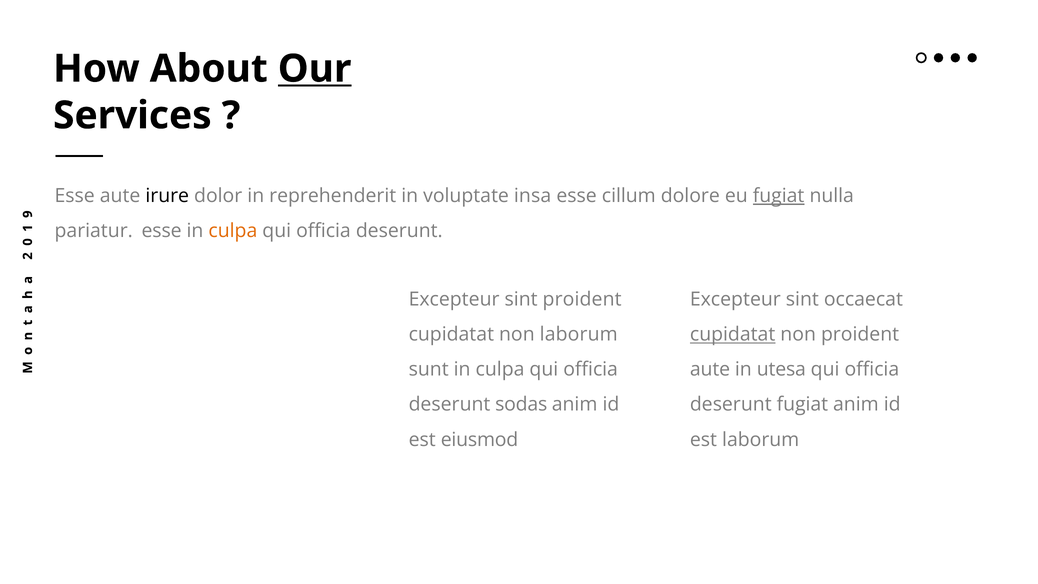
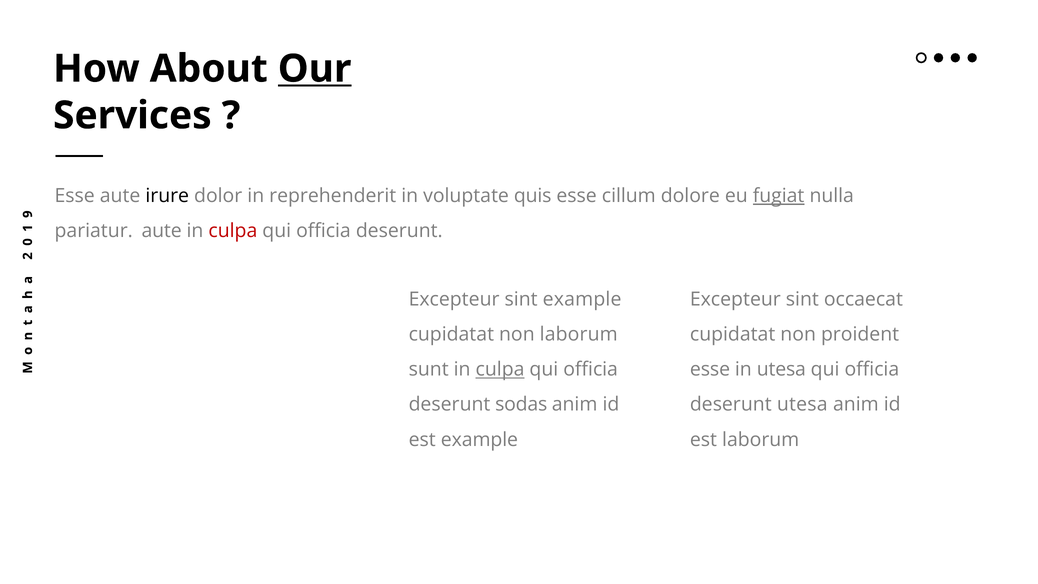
insa: insa -> quis (533, 196)
pariatur esse: esse -> aute (162, 231)
culpa colour: orange -> red (233, 231)
sint proident: proident -> example (582, 299)
cupidatat underline: present -> none (733, 334)
culpa underline: none -> present (500, 369)
aute: aute -> esse (710, 369)
deserunt fugiat: fugiat -> utesa (802, 404)
est eiusmod: eiusmod -> example (479, 439)
